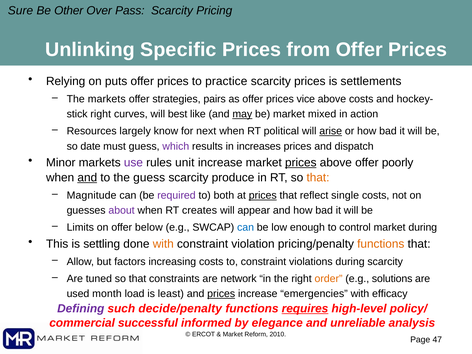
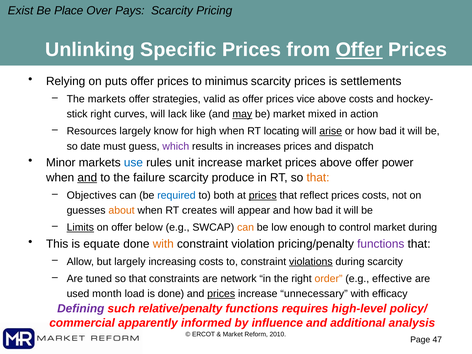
Sure: Sure -> Exist (21, 11)
Other: Other -> Place (69, 11)
Pass: Pass -> Pays (130, 11)
Offer underline: none -> present (359, 50)
practice: practice -> minimus (226, 81)
pairs: pairs -> valid (215, 99)
best: best -> lack (177, 114)
next: next -> high (206, 131)
political: political -> locating (281, 131)
use colour: purple -> blue (133, 163)
prices underline: present -> none (301, 163)
poorly: poorly -> power (398, 163)
the guess: guess -> failure (149, 178)
Magnitude: Magnitude -> Objectives (92, 195)
required colour: purple -> blue (176, 195)
reflect single: single -> prices (345, 195)
about colour: purple -> orange (122, 210)
Limits underline: none -> present (80, 228)
can colour: blue -> orange (246, 228)
settling: settling -> equate (102, 244)
functions colour: orange -> purple (381, 244)
but factors: factors -> largely (130, 262)
violations underline: none -> present (311, 262)
solutions: solutions -> effective (392, 279)
is least: least -> done (171, 294)
emergencies: emergencies -> unnecessary (314, 294)
decide/penalty: decide/penalty -> relative/penalty (180, 309)
requires underline: present -> none (305, 309)
successful: successful -> apparently (148, 323)
elegance: elegance -> influence (277, 323)
unreliable: unreliable -> additional (358, 323)
